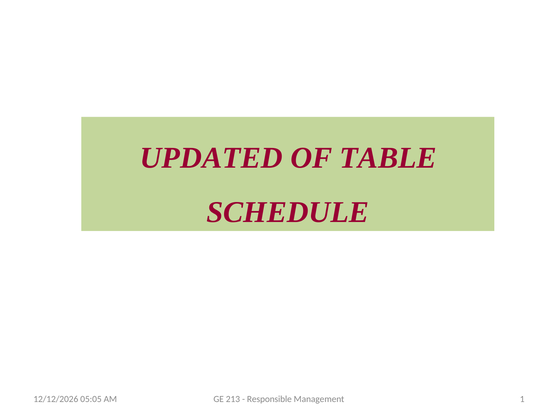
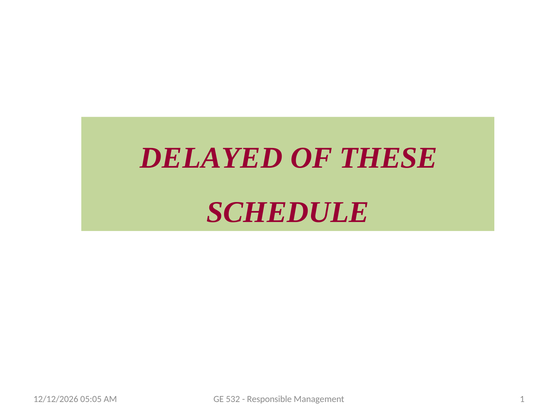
UPDATED: UPDATED -> DELAYED (211, 158)
TABLE: TABLE -> THESE (388, 158)
213: 213 -> 532 (233, 400)
